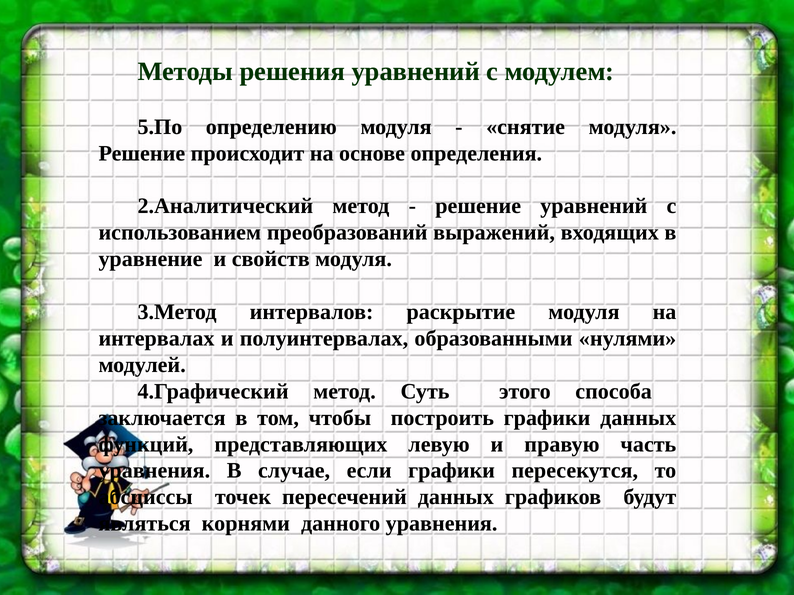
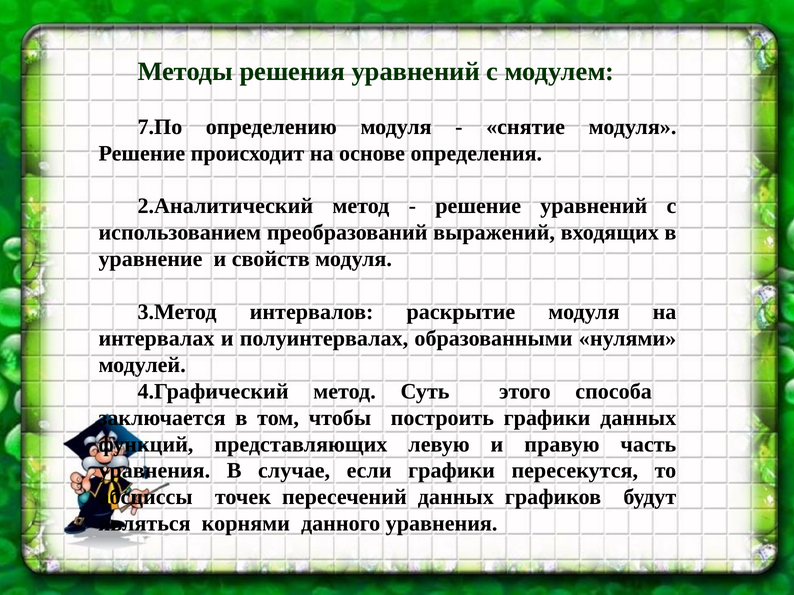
5.По: 5.По -> 7.По (160, 127)
